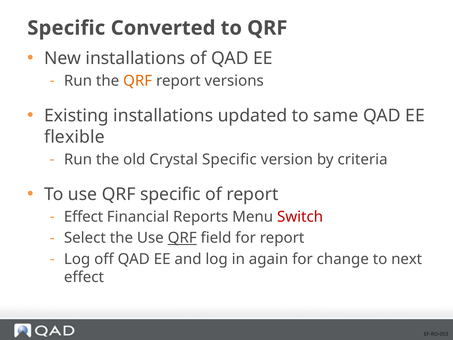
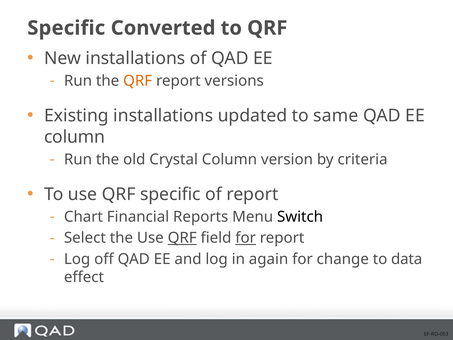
flexible: flexible -> column (75, 137)
Crystal Specific: Specific -> Column (229, 159)
Effect: Effect -> Chart (83, 217)
Switch colour: red -> black (300, 217)
for underline: none -> present (246, 238)
next: next -> data (407, 259)
